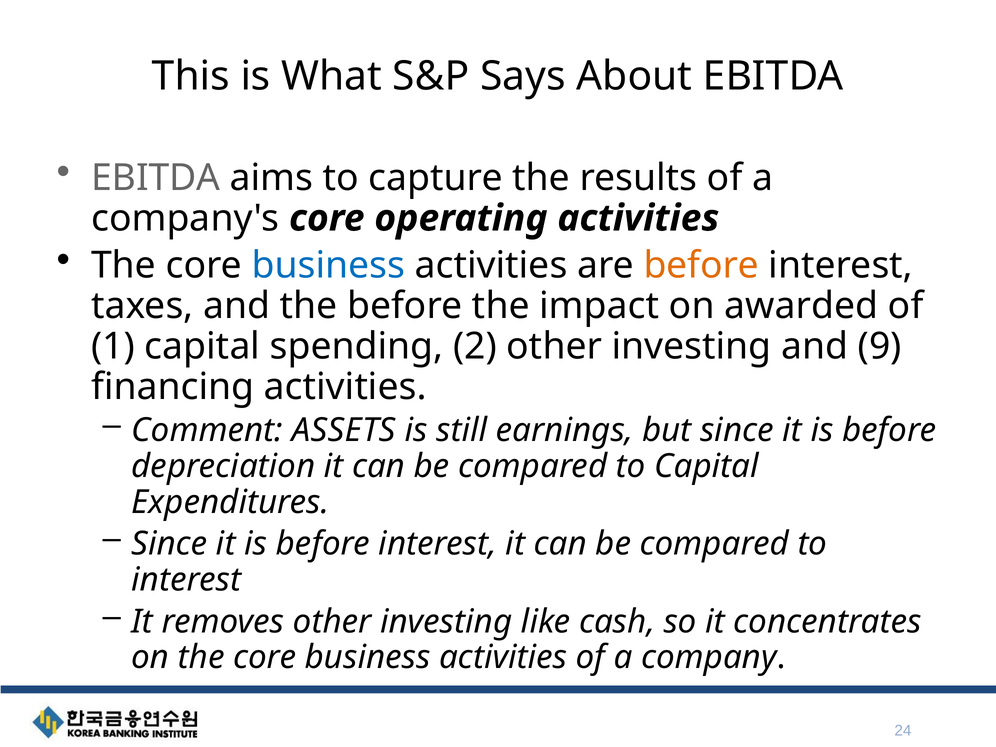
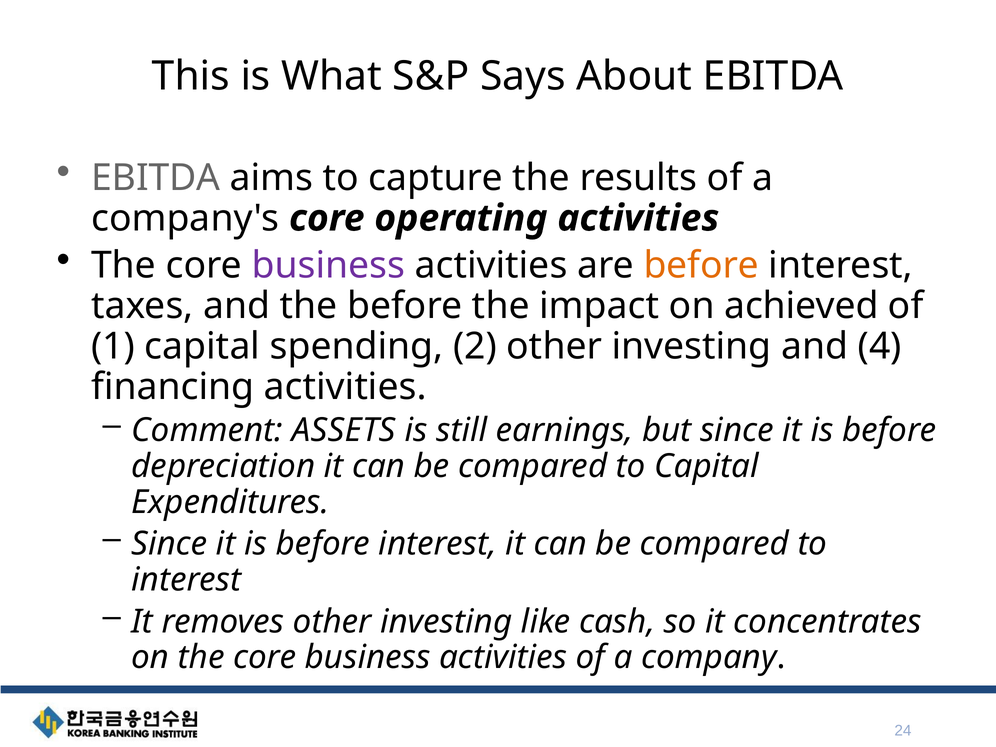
business colour: blue -> purple (328, 266)
awarded: awarded -> achieved (801, 306)
9: 9 -> 4 (880, 346)
